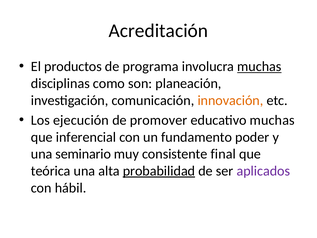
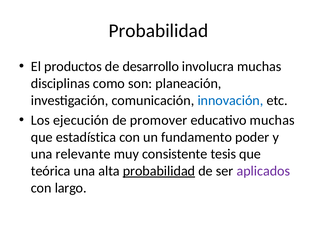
Acreditación: Acreditación -> Probabilidad (158, 31)
programa: programa -> desarrollo (151, 67)
muchas underline: present -> none (259, 67)
innovación colour: orange -> blue (230, 100)
inferencial: inferencial -> estadística (86, 137)
seminario: seminario -> relevante (83, 154)
final: final -> tesis (223, 154)
hábil: hábil -> largo (71, 188)
